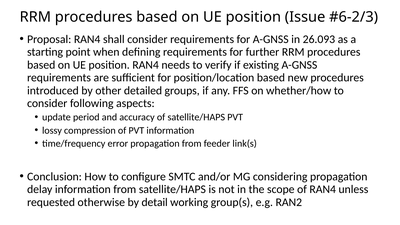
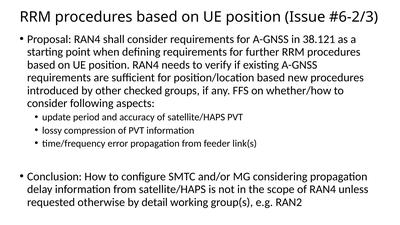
26.093: 26.093 -> 38.121 (319, 39)
detailed: detailed -> checked (143, 91)
